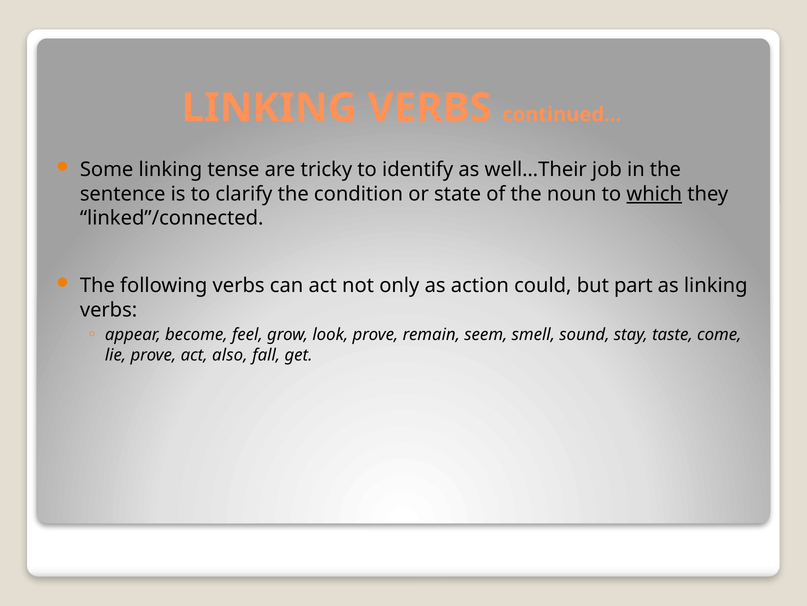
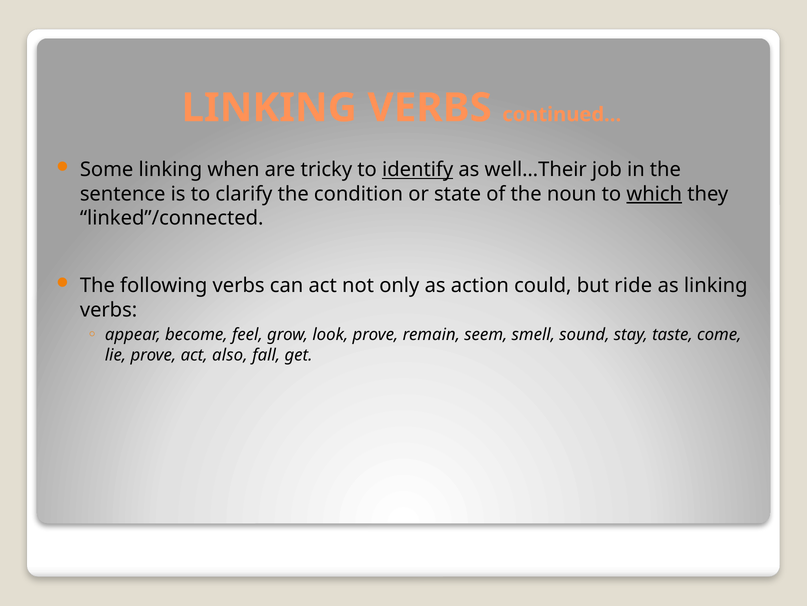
tense: tense -> when (233, 170)
identify underline: none -> present (418, 170)
part: part -> ride (633, 285)
